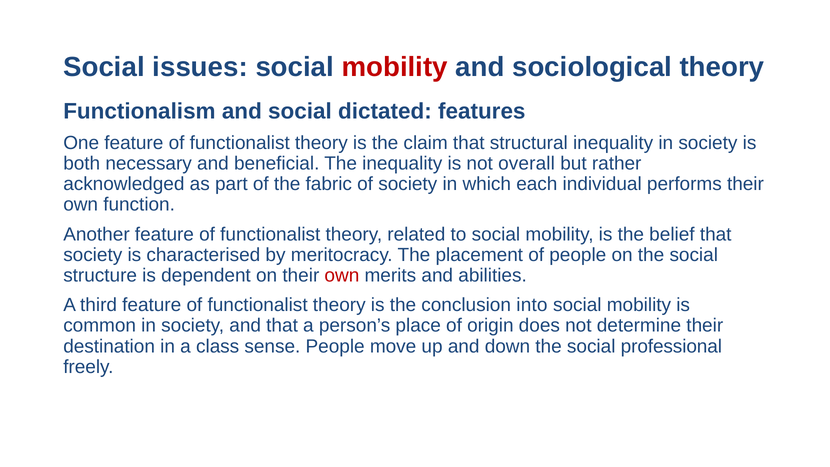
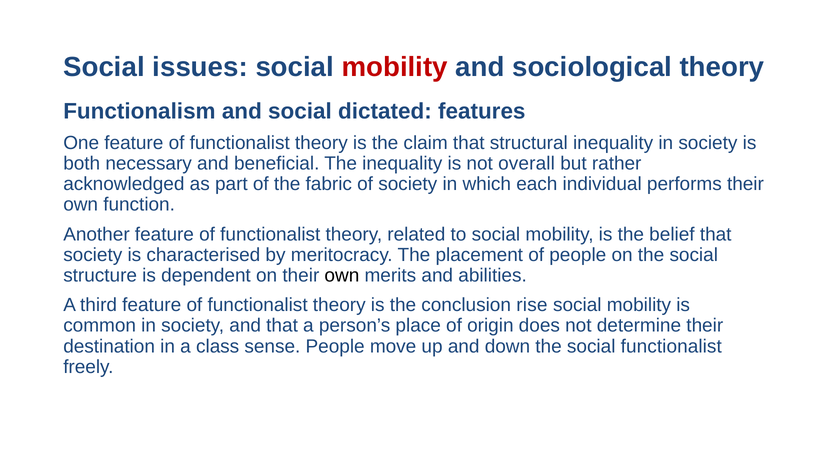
own colour: red -> black (342, 275)
into: into -> rise (532, 305)
social professional: professional -> functionalist (671, 346)
